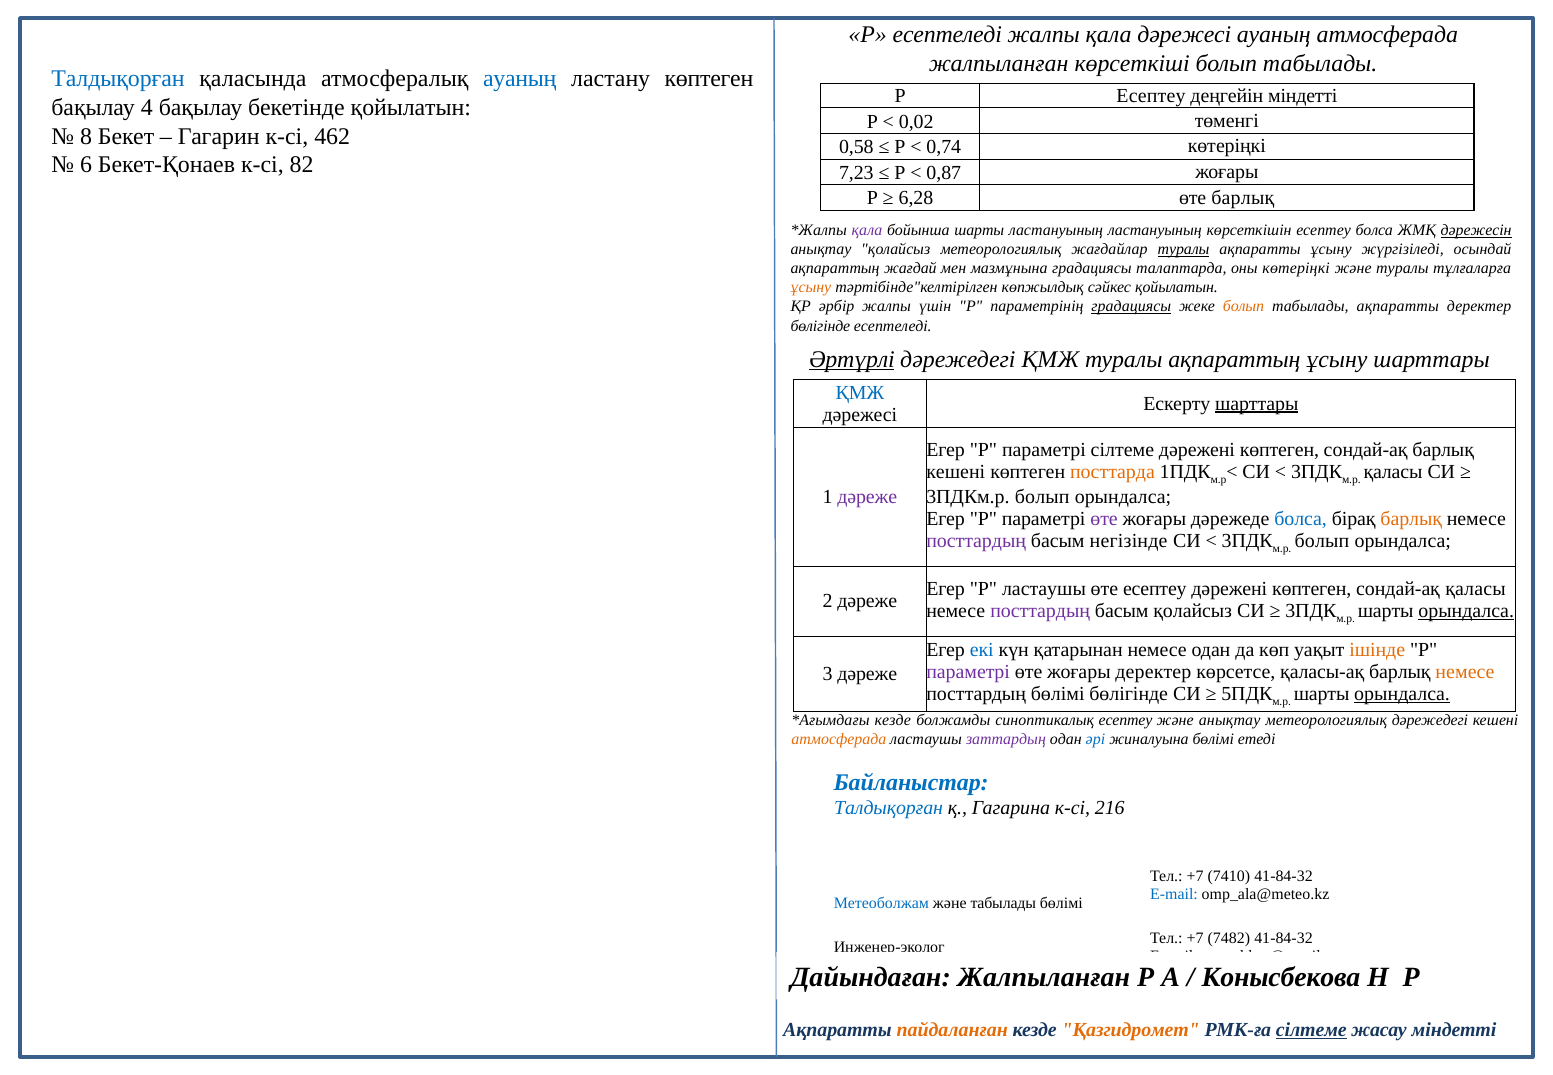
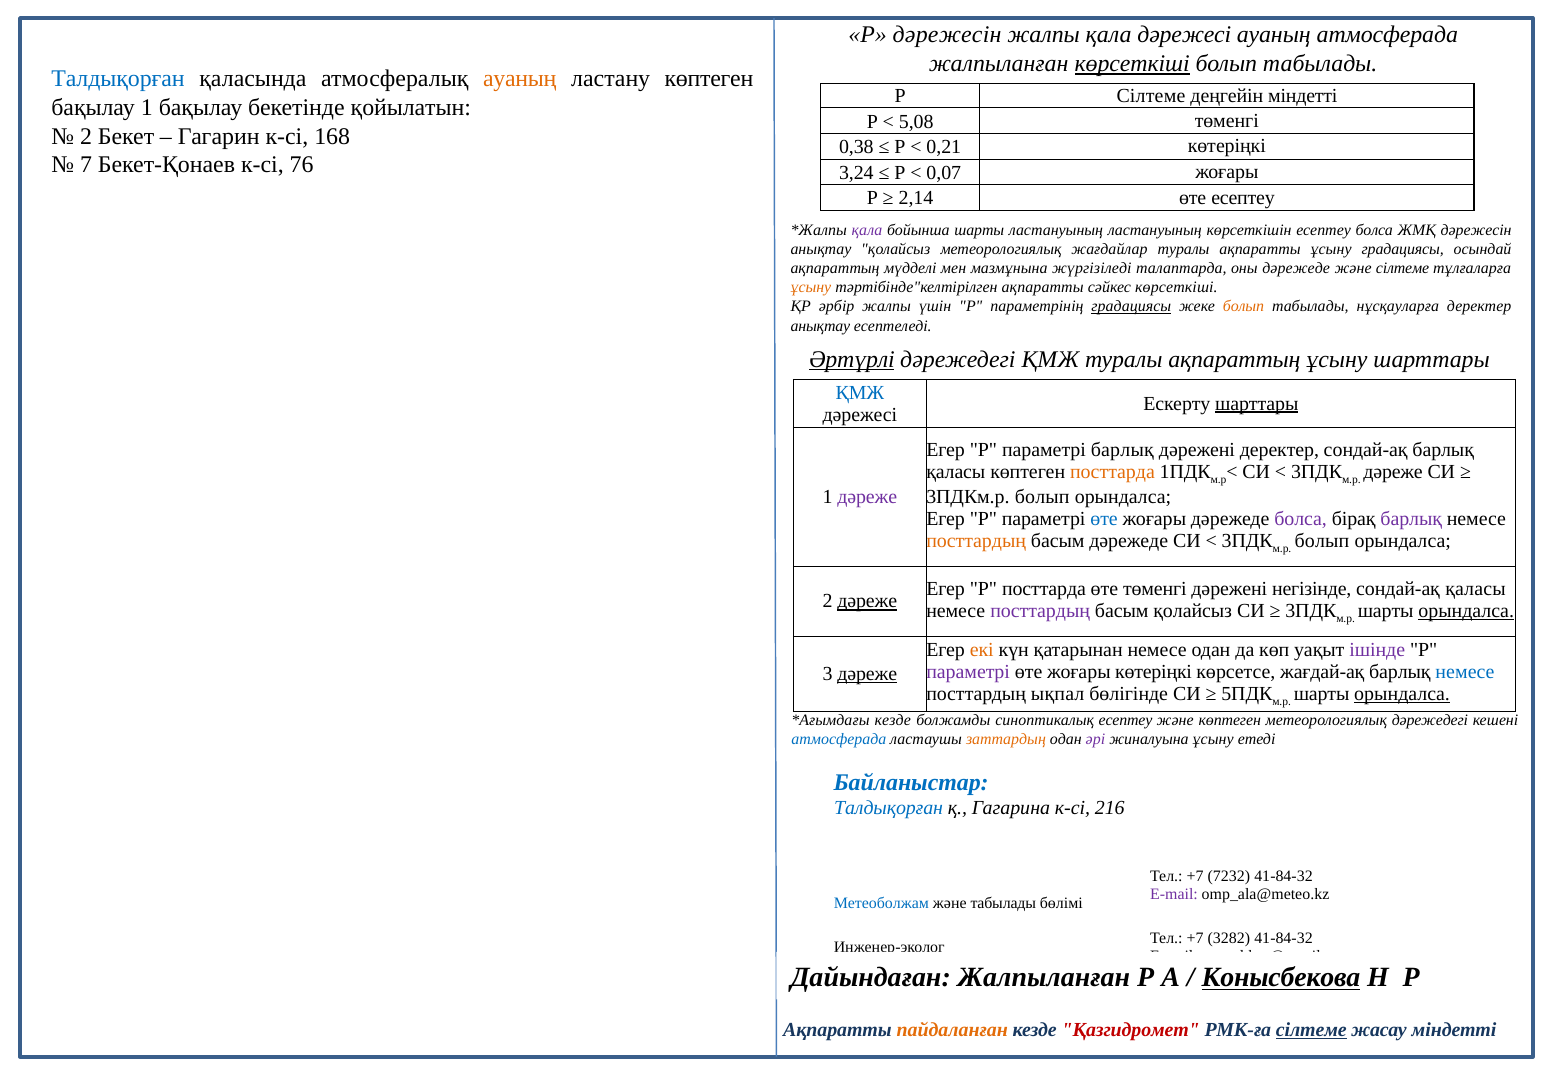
Р есептеледі: есептеледі -> дәрежесін (947, 35)
көрсеткіші underline: none -> present (1132, 64)
ауаның colour: blue -> orange (520, 79)
Р Есептеу: Есептеу -> Сілтеме (1151, 96)
бақылау 4: 4 -> 1 (147, 108)
0,02: 0,02 -> 5,08 (916, 122)
8: 8 -> 2 (86, 136)
462: 462 -> 168 (332, 136)
0,58: 0,58 -> 0,38 (856, 147)
0,74: 0,74 -> 0,21 (944, 147)
6: 6 -> 7 (86, 165)
82: 82 -> 76 (302, 165)
7,23: 7,23 -> 3,24 (856, 173)
0,87: 0,87 -> 0,07 (944, 173)
6,28: 6,28 -> 2,14 (916, 198)
өте барлық: барлық -> есептеу (1243, 198)
дәрежесін underline: present -> none (1476, 230)
туралы underline: present -> none (1184, 250)
ұсыну жүргізіледі: жүргізіледі -> градациясы (1403, 250)
жағдай: жағдай -> мүдделі (910, 269)
мазмұнына градациясы: градациясы -> жүргізіледі (1092, 269)
оны көтеріңкі: көтеріңкі -> дәрежеде (1296, 269)
және туралы: туралы -> сілтеме (1403, 269)
тәртібінде"келтірілген көпжылдық: көпжылдық -> ақпаратты (1043, 288)
сәйкес қойылатын: қойылатын -> көрсеткіші (1176, 288)
табылады ақпаратты: ақпаратты -> нұсқауларға (1398, 307)
бөлігінде: бөлігінде -> анықтау (820, 326)
параметрі сілтеме: сілтеме -> барлық (1122, 450)
көптеген: көптеген -> деректер (1279, 450)
кешені: кешені -> қаласы (956, 472)
қаласы: қаласы -> дәреже (1393, 472)
өте colour: purple -> blue (1104, 519)
болса colour: blue -> purple (1301, 519)
барлық colour: orange -> purple (1411, 519)
посттардың colour: purple -> orange (976, 541)
басым негізінде: негізінде -> дәрежеде (1129, 541)
Р ластаушы: ластаушы -> посттарда (1044, 589)
өте есептеу: есептеу -> төменгі (1155, 589)
көптеген: көптеген -> негізінде (1312, 589)
дәреже underline: none -> present (867, 601)
екі colour: blue -> orange (982, 650)
ішінде colour: orange -> purple (1377, 650)
жоғары деректер: деректер -> көтеріңкі (1154, 672)
қаласы-ақ: қаласы-ақ -> жағдай-ақ (1322, 672)
немесе colour: orange -> blue (1465, 672)
дәреже underline: none -> present (867, 674)
посттардың бөлімі: бөлімі -> ықпал (1058, 694)
және анықтау: анықтау -> көптеген (1230, 721)
атмосферада colour: orange -> blue (839, 740)
заттардың colour: purple -> orange (1006, 740)
әрі colour: blue -> purple (1096, 740)
жиналуына бөлімі: бөлімі -> ұсыну (1213, 740)
7410: 7410 -> 7232 (1229, 877)
E-mail colour: blue -> purple (1174, 894)
7482: 7482 -> 3282 (1229, 939)
Конысбекова underline: none -> present (1281, 978)
Қазгидромет colour: orange -> red (1131, 1030)
